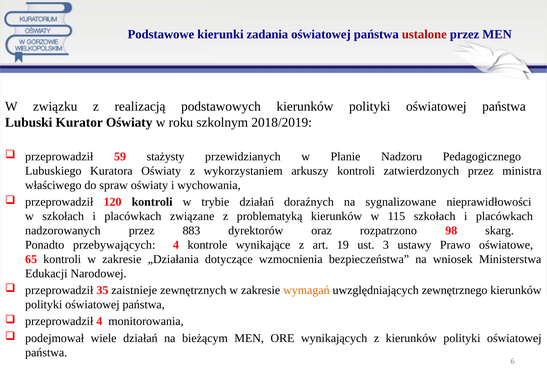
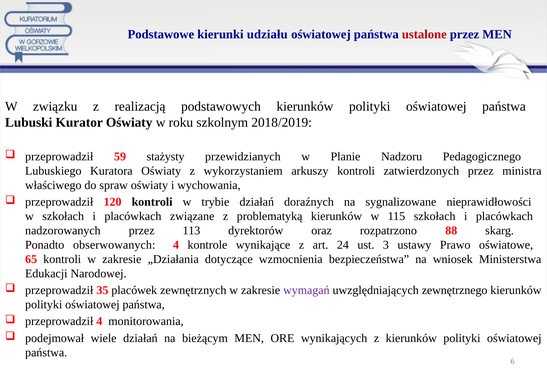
zadania: zadania -> udziału (267, 34)
883: 883 -> 113 (191, 231)
98: 98 -> 88 (451, 231)
przebywających: przebywających -> obserwowanych (114, 245)
19: 19 -> 24 (343, 245)
zaistnieje: zaistnieje -> placówek (134, 291)
wymagań colour: orange -> purple (306, 291)
